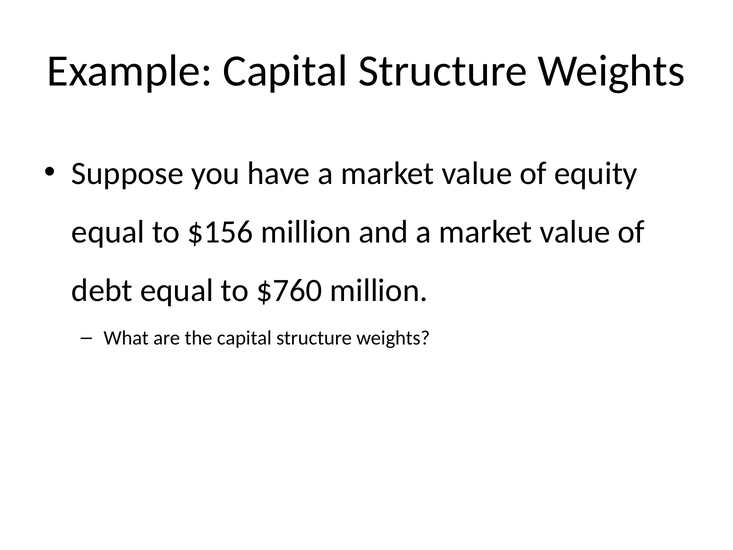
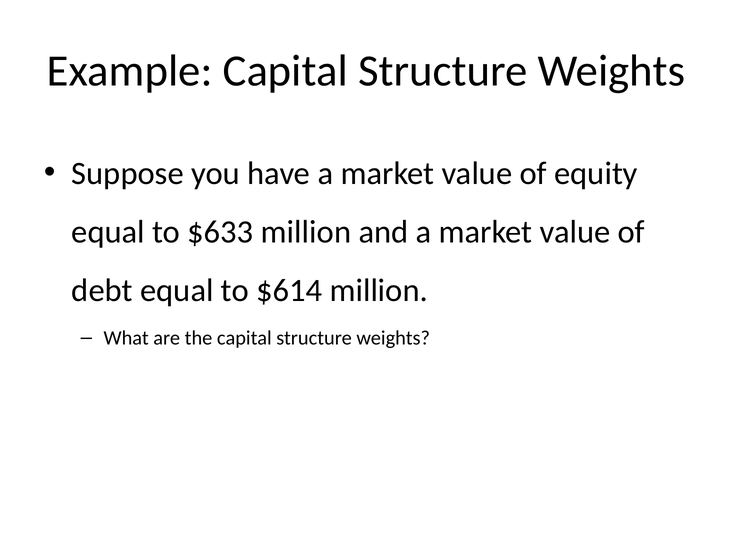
$156: $156 -> $633 (220, 232)
$760: $760 -> $614 (289, 291)
